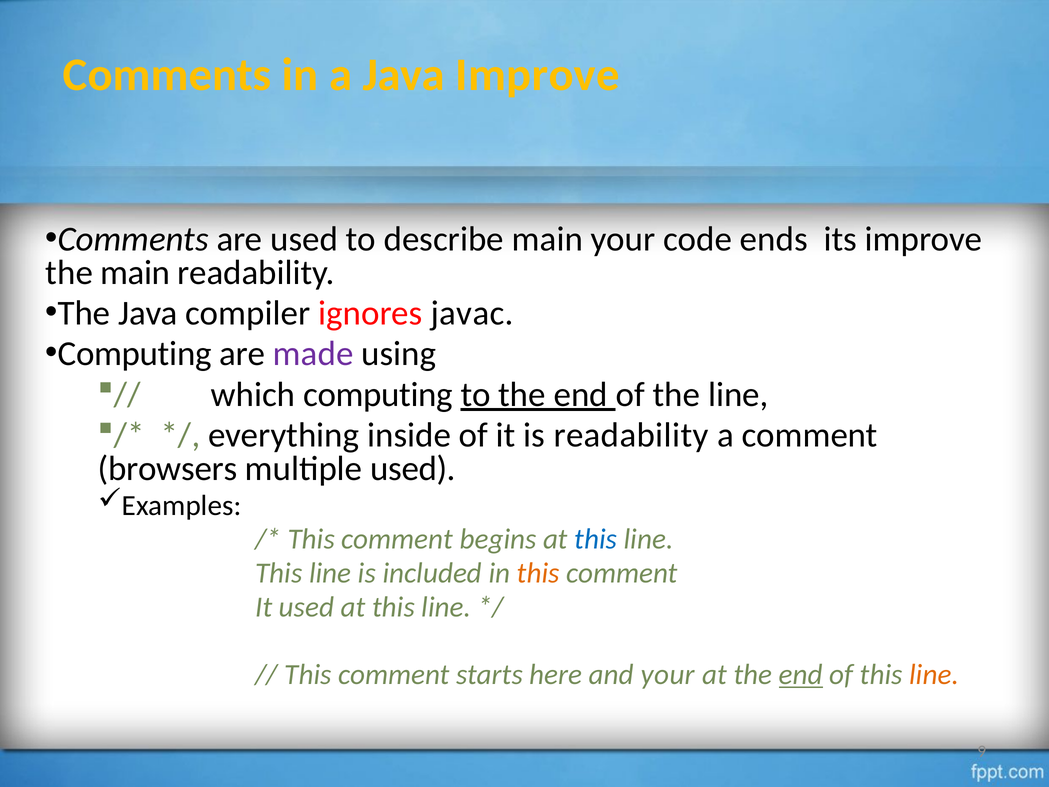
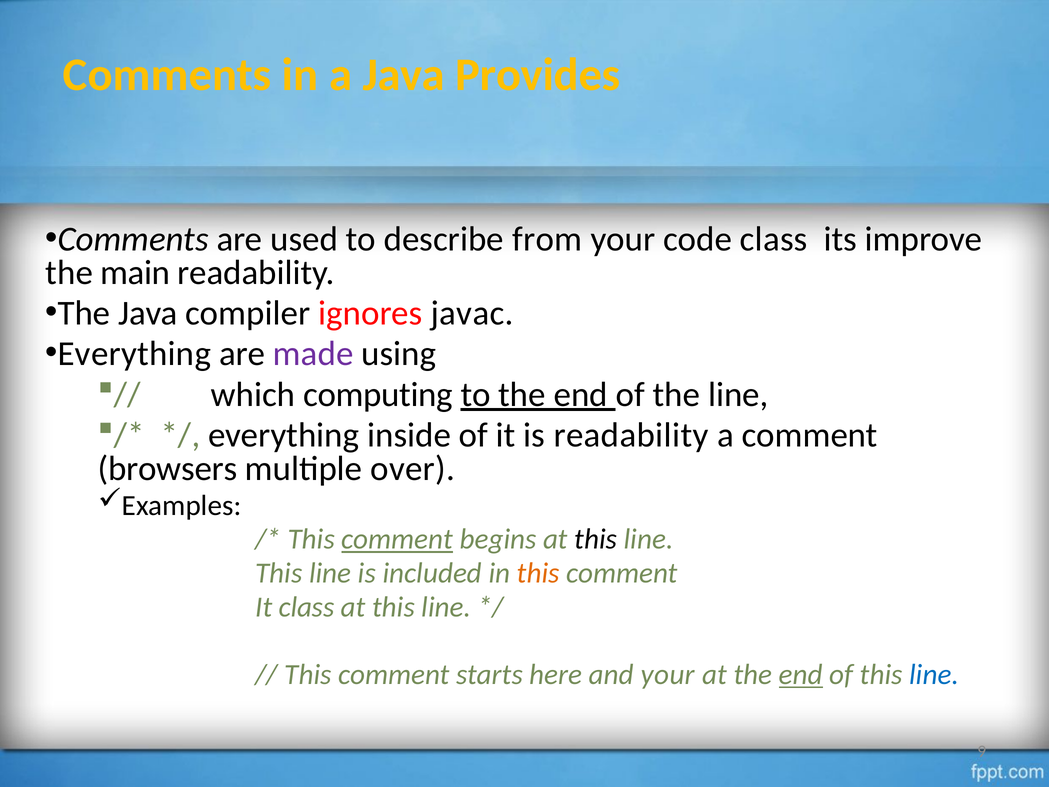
Java Improve: Improve -> Provides (538, 75)
describe main: main -> from (547, 239)
code ends: ends -> class (774, 239)
Computing: Computing -> Everything (134, 354)
multiple used: used -> over (413, 468)
comment underline: none -> present (397, 539)
this colour: blue -> black (596, 539)
It used: used -> class (307, 607)
line colour: orange -> blue (934, 674)
